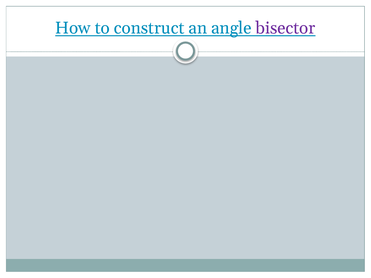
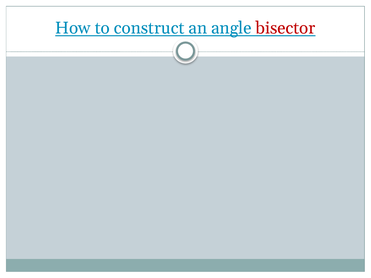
bisector colour: purple -> red (285, 28)
